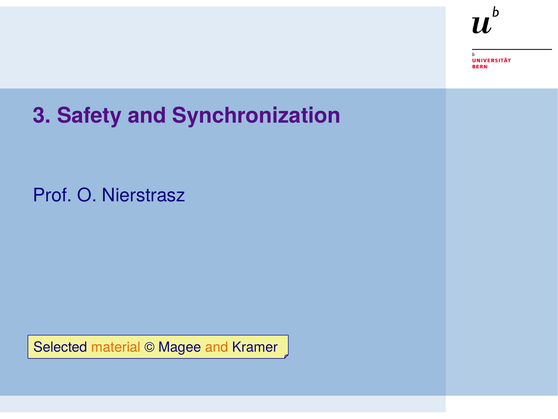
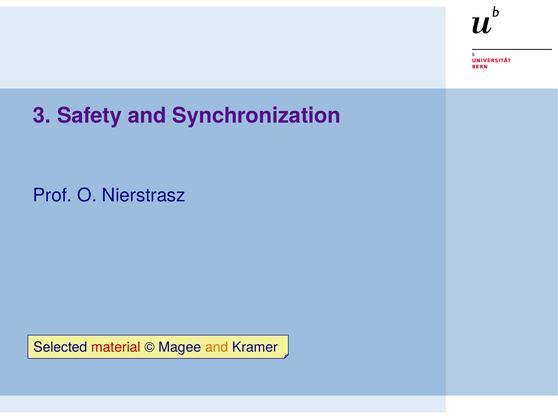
material colour: orange -> red (116, 347)
